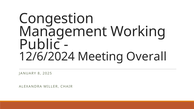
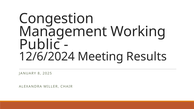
Overall: Overall -> Results (147, 57)
